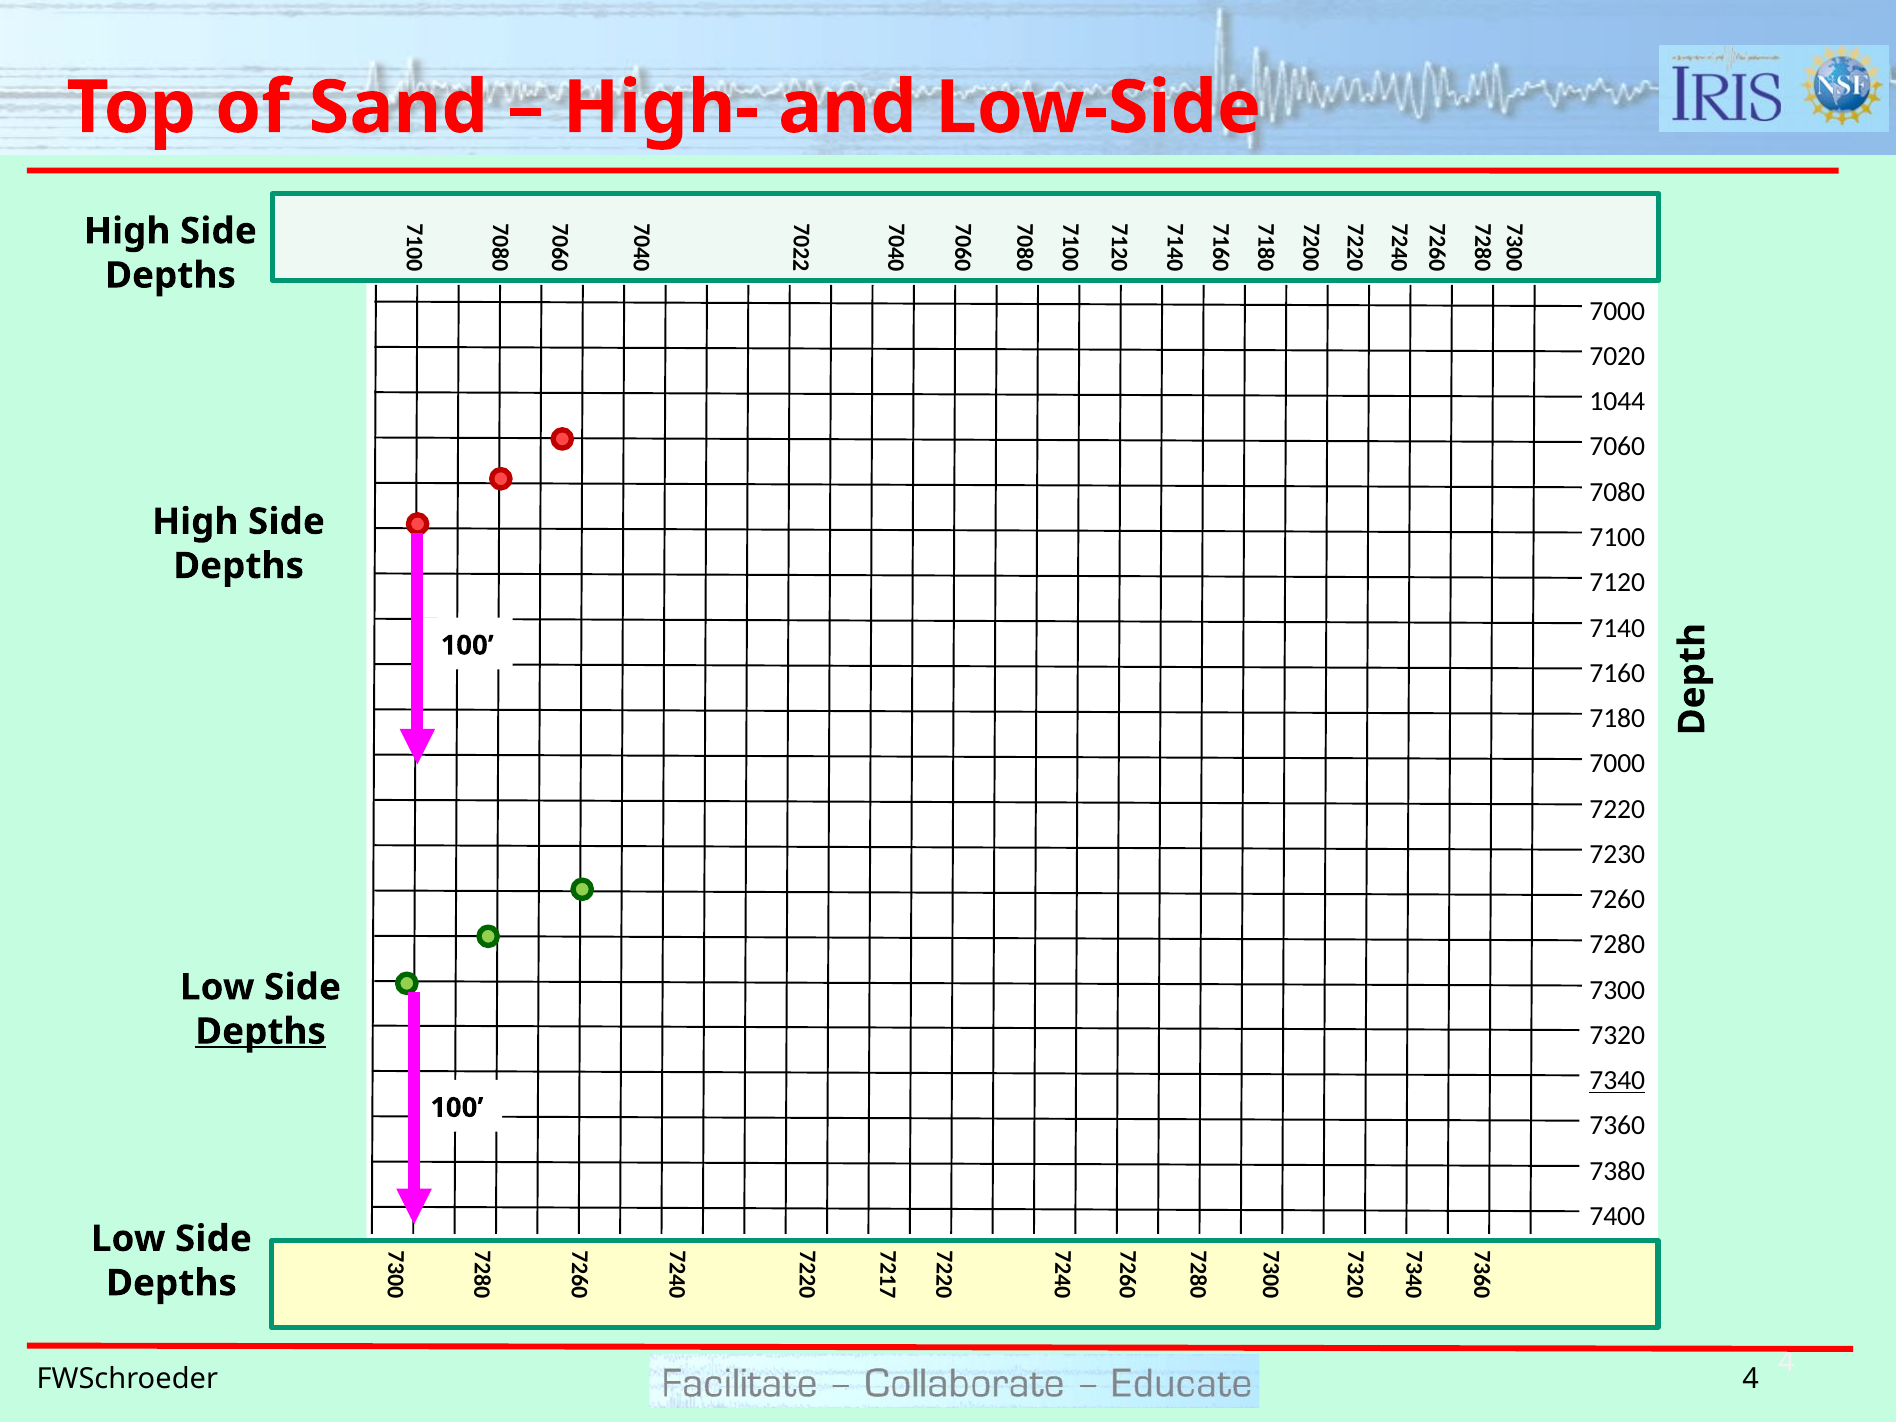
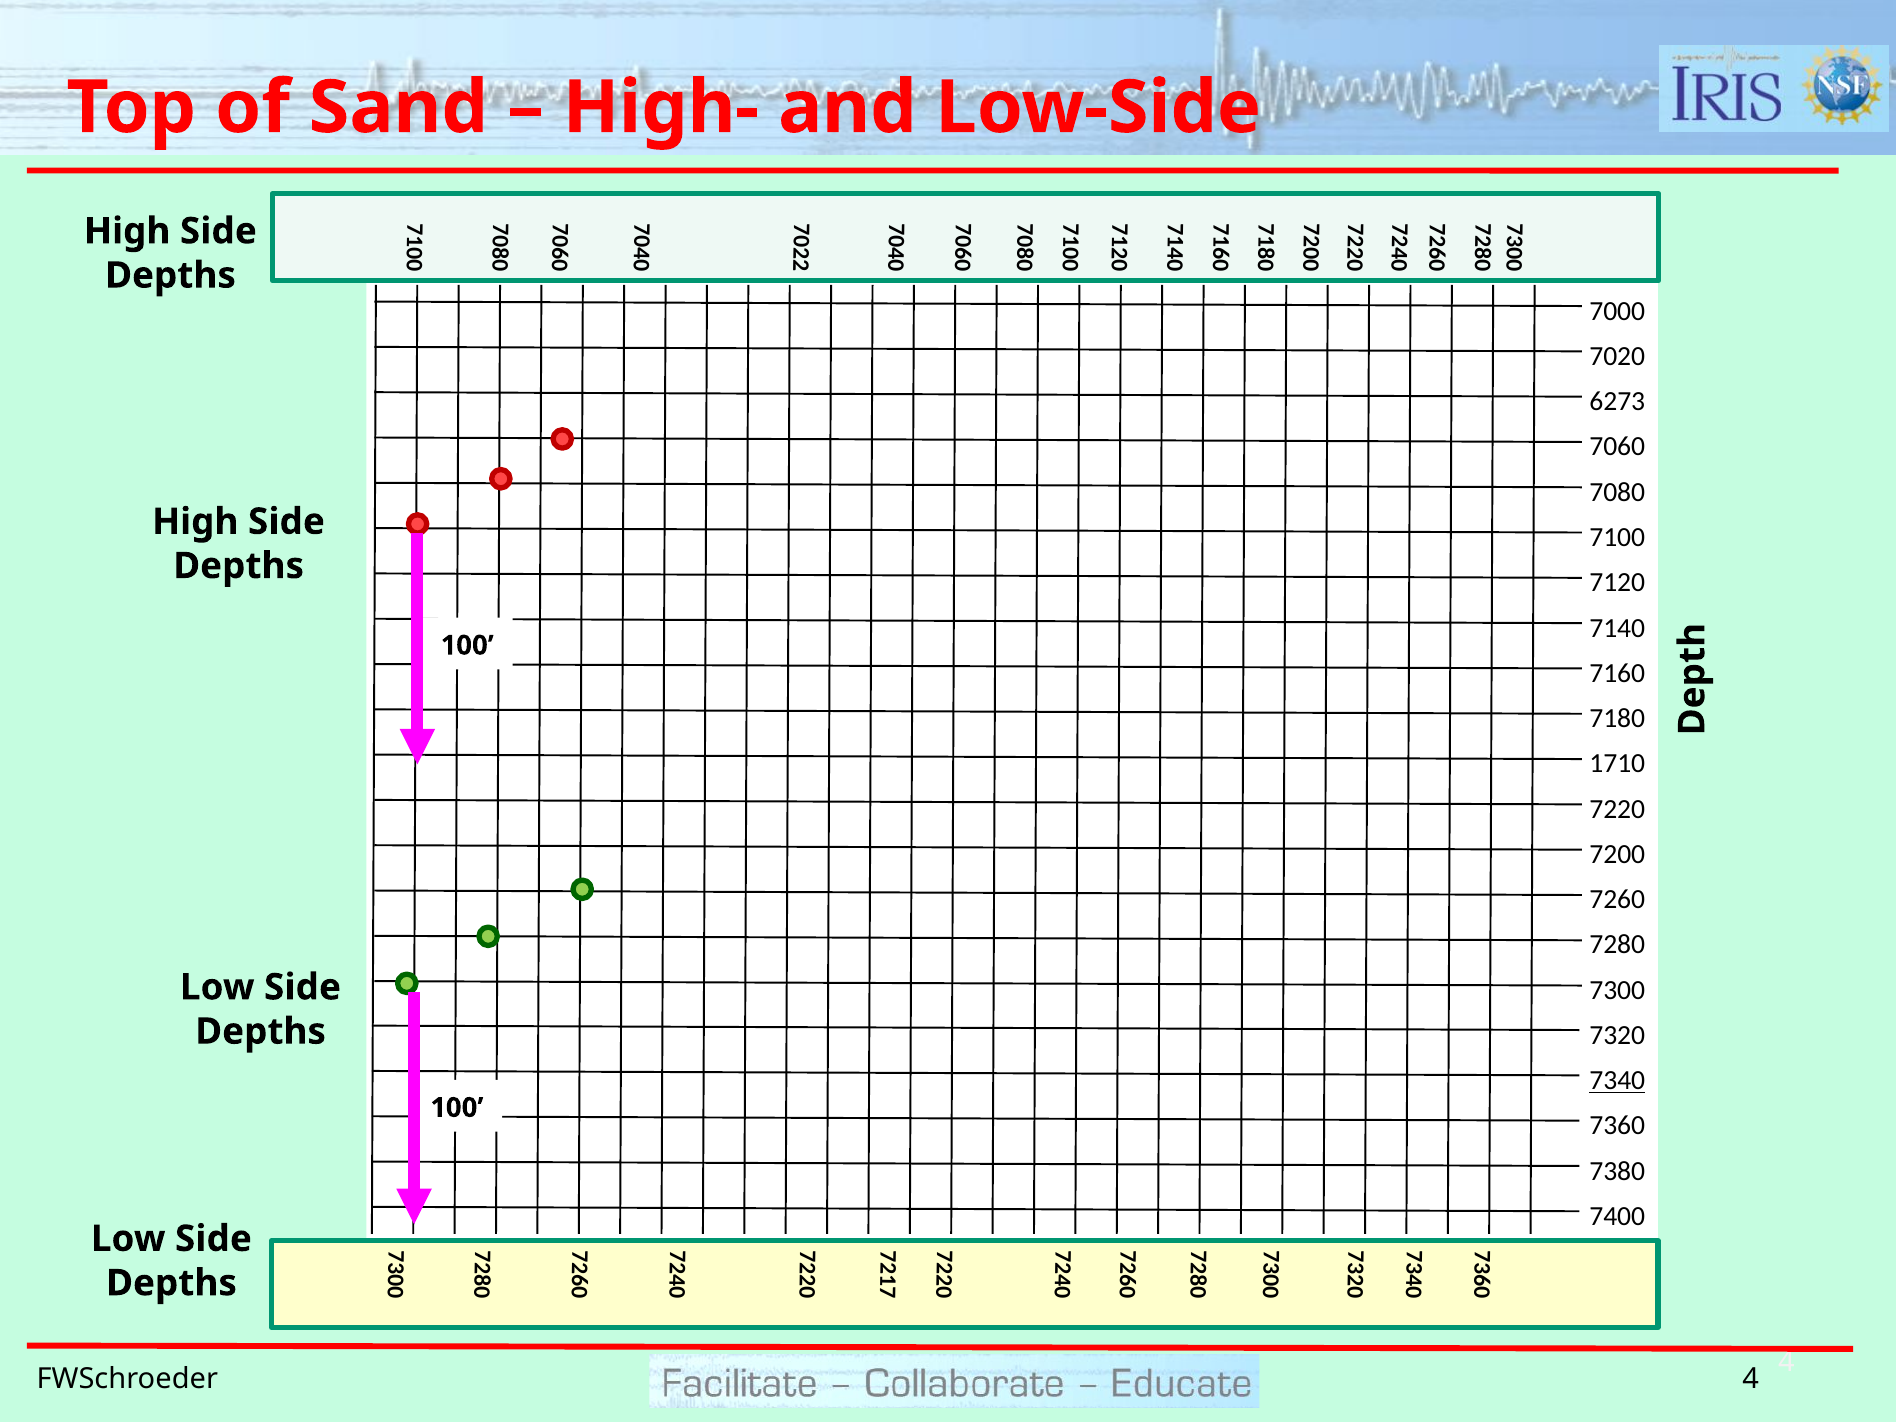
1044: 1044 -> 6273 (1617, 402)
7000: 7000 -> 1710 (1617, 764)
7230: 7230 -> 7200 (1617, 854)
Depths underline: present -> none (261, 1032)
